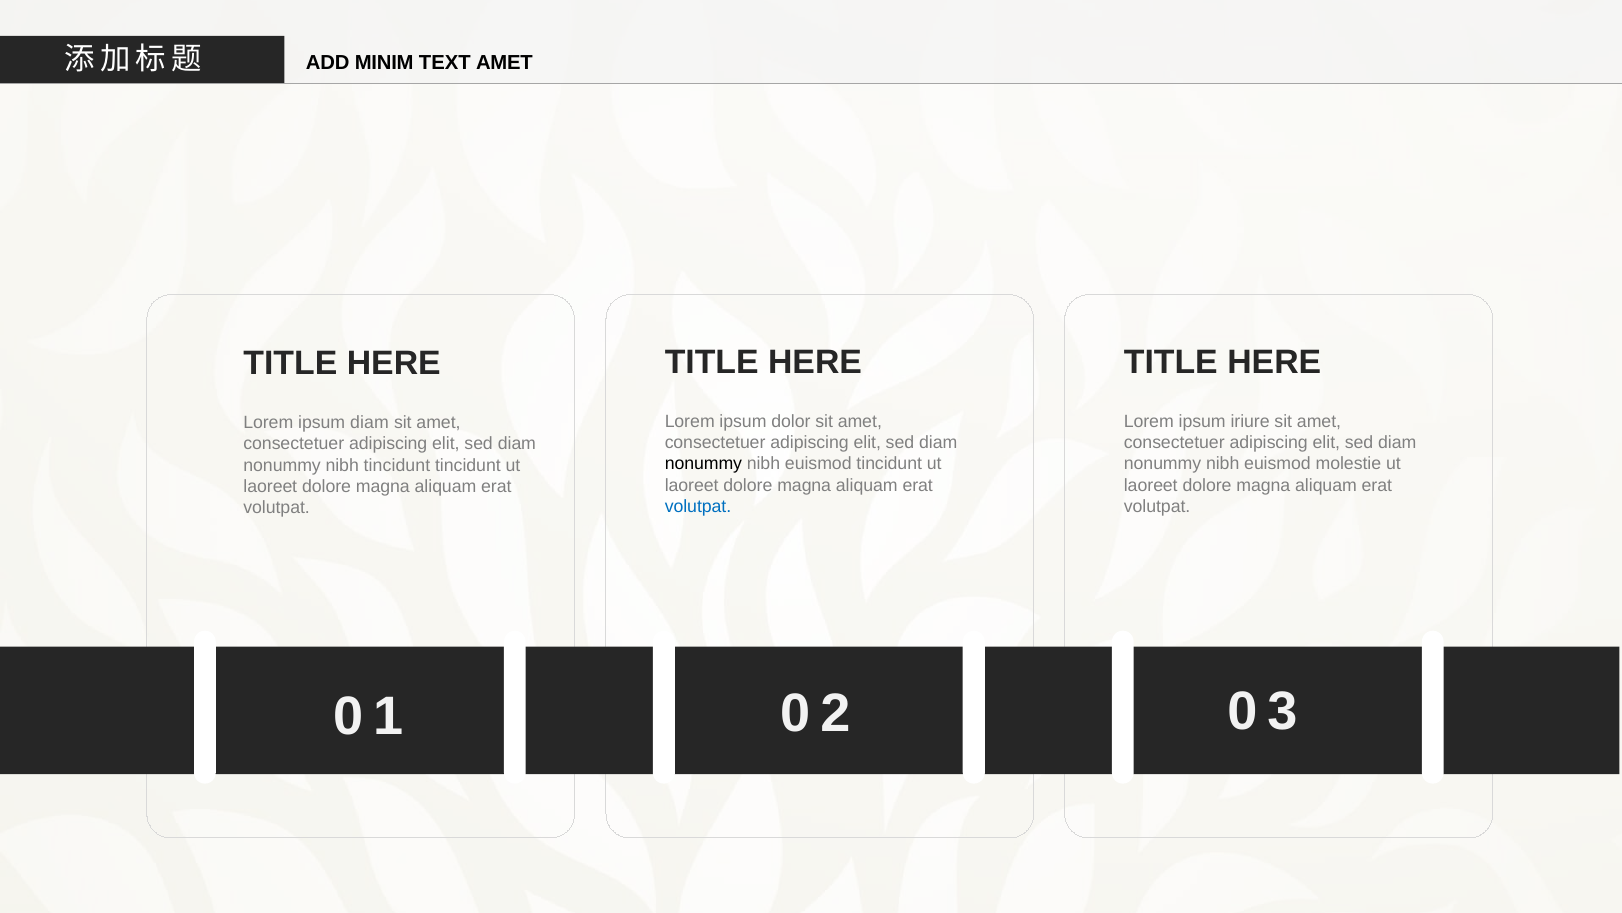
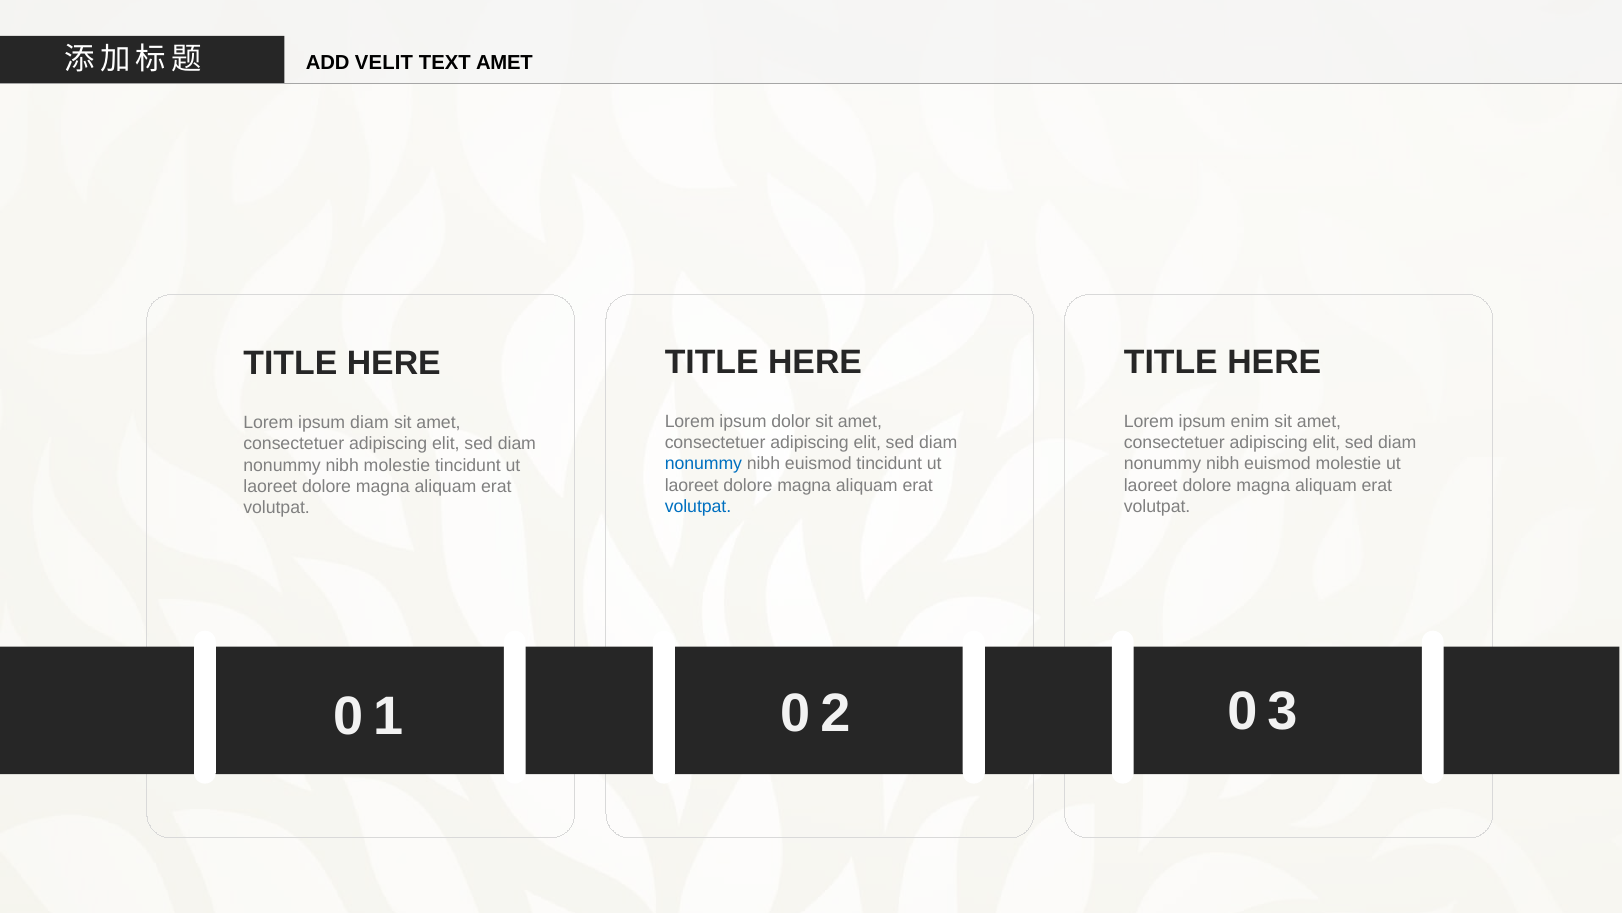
MINIM: MINIM -> VELIT (384, 63)
iriure: iriure -> enim (1250, 421)
nonummy colour: black -> blue (703, 464)
nibh tincidunt: tincidunt -> molestie (397, 465)
